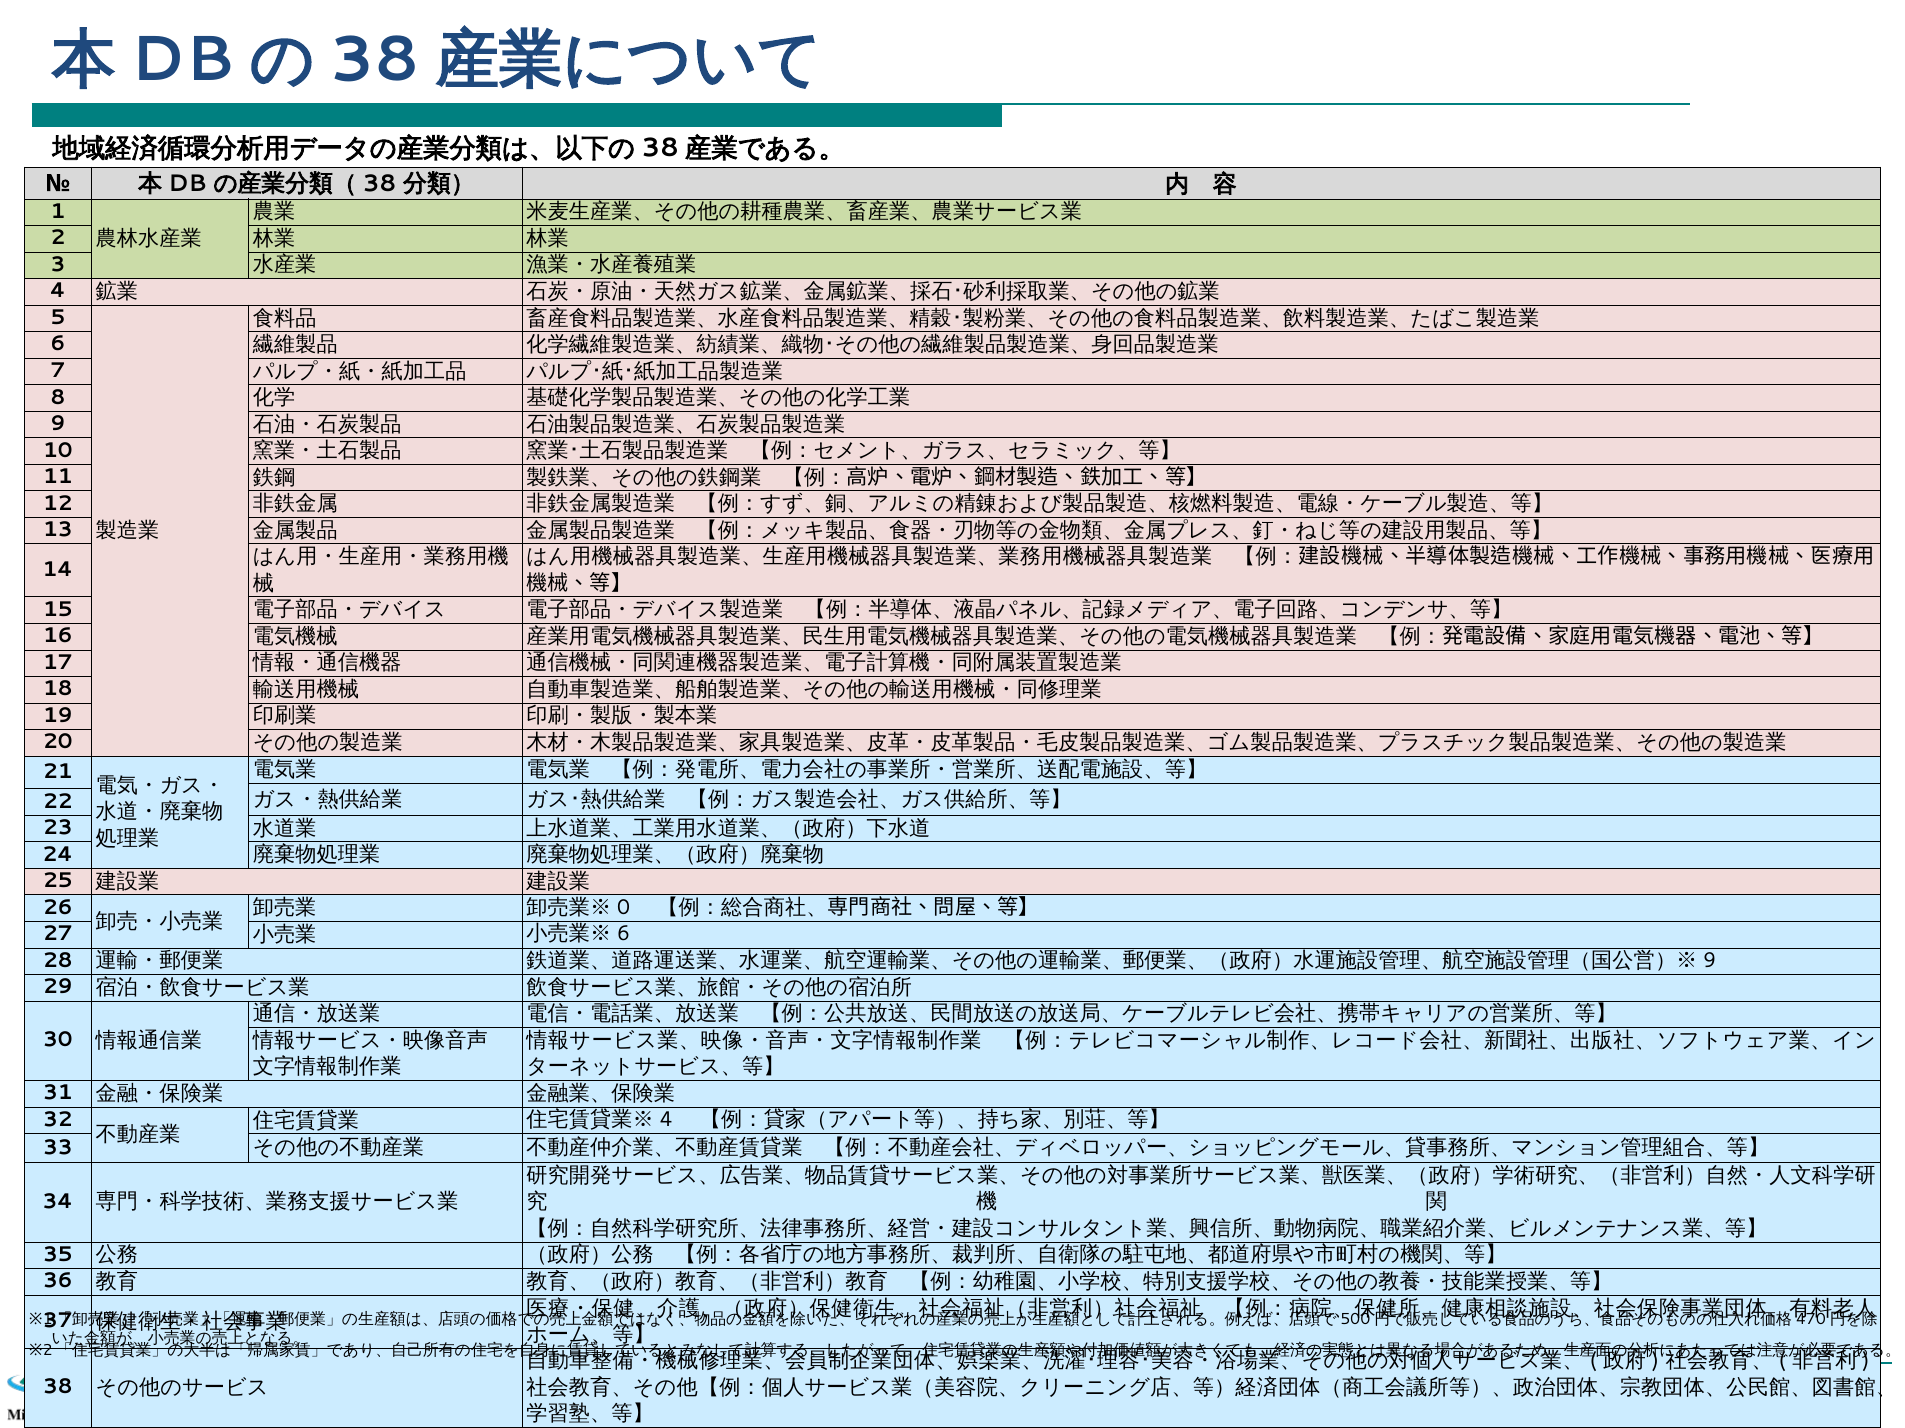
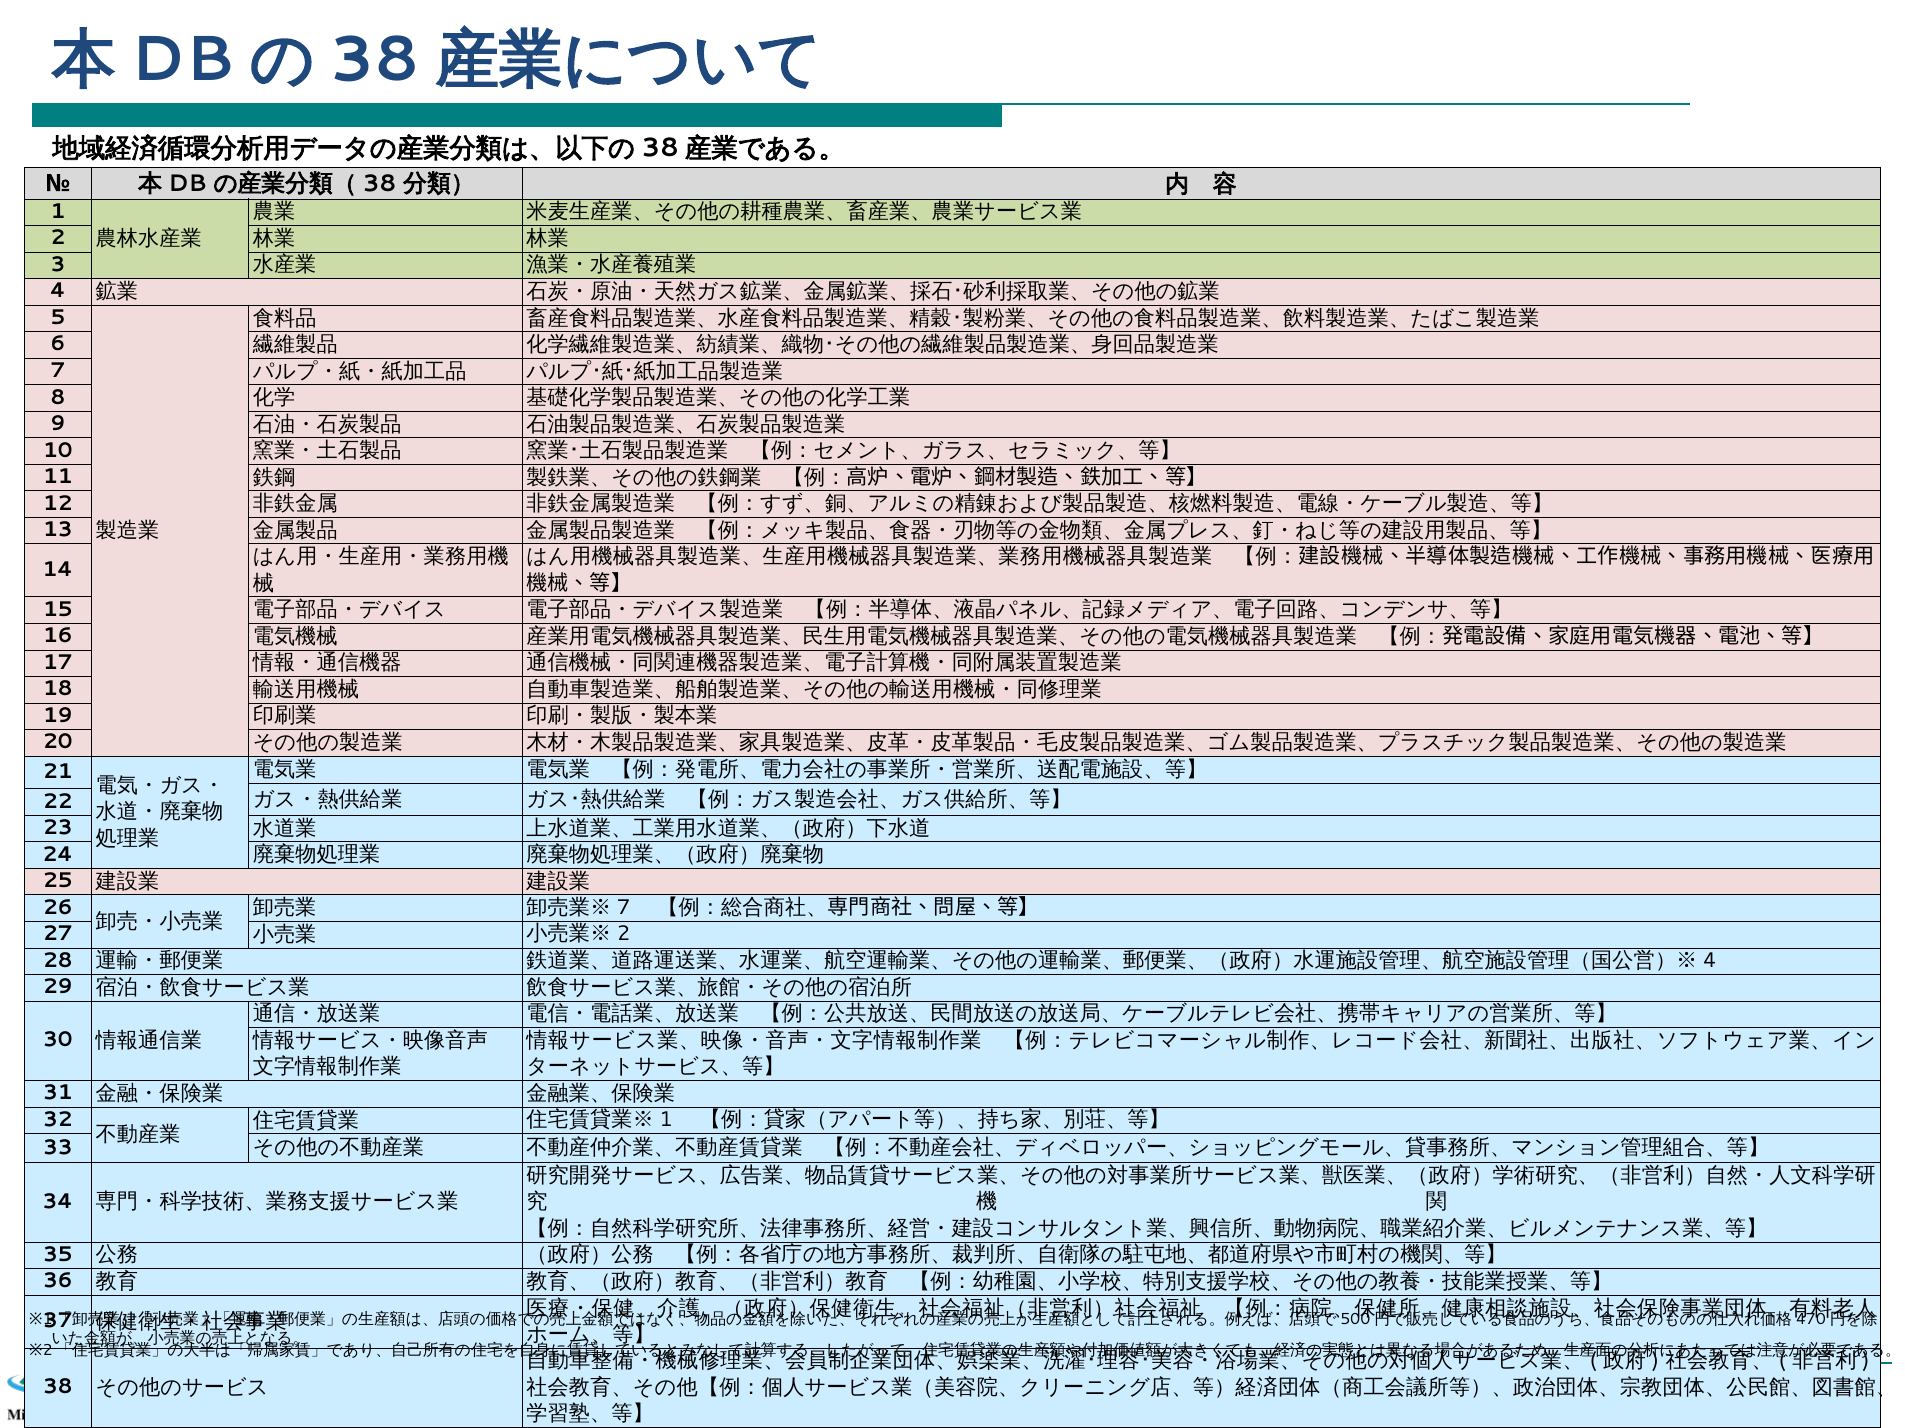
0: 0 -> 7 (624, 908)
6: 6 -> 2 (624, 934)
9: 9 -> 4 (1710, 961)
4: 4 -> 1 (666, 1120)
